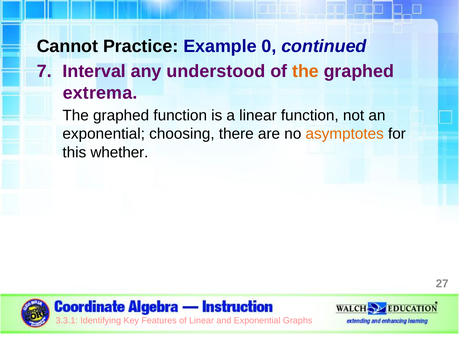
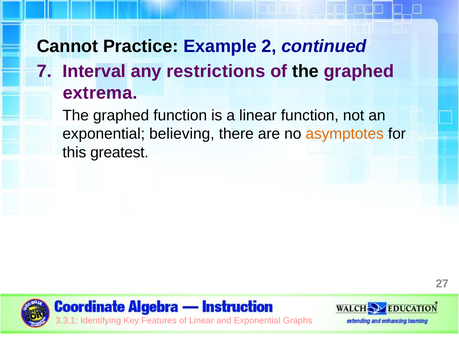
0: 0 -> 2 (269, 46)
understood: understood -> restrictions (216, 71)
the colour: orange -> black (305, 71)
choosing: choosing -> believing (182, 134)
whether: whether -> greatest (119, 152)
